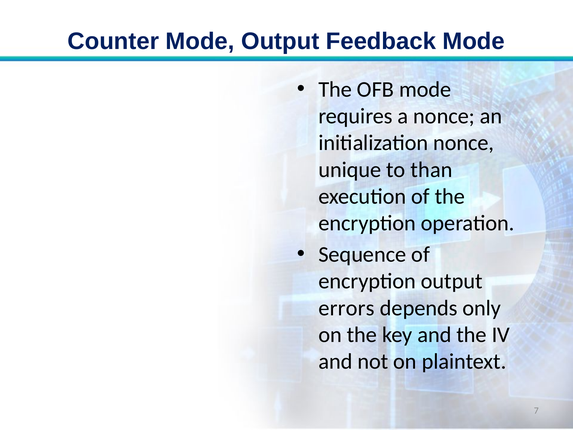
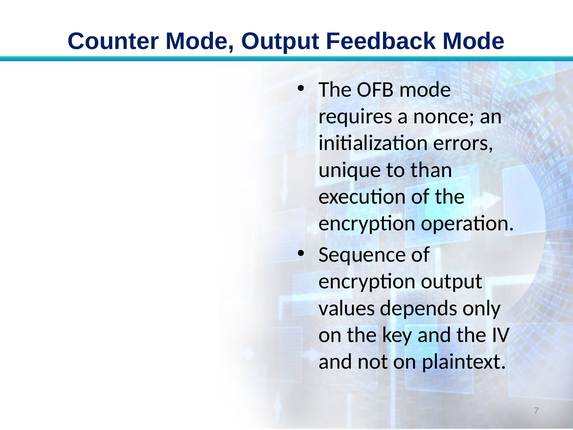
initialization nonce: nonce -> errors (464, 143)
errors: errors -> values (347, 308)
